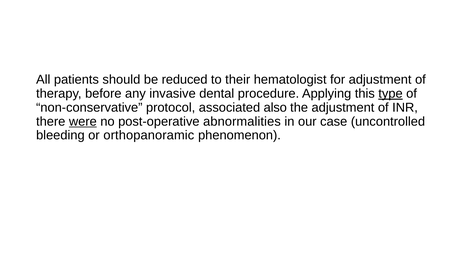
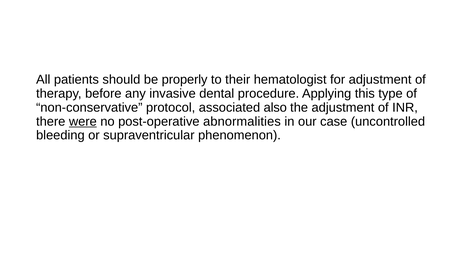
reduced: reduced -> properly (185, 80)
type underline: present -> none (391, 94)
orthopanoramic: orthopanoramic -> supraventricular (149, 135)
